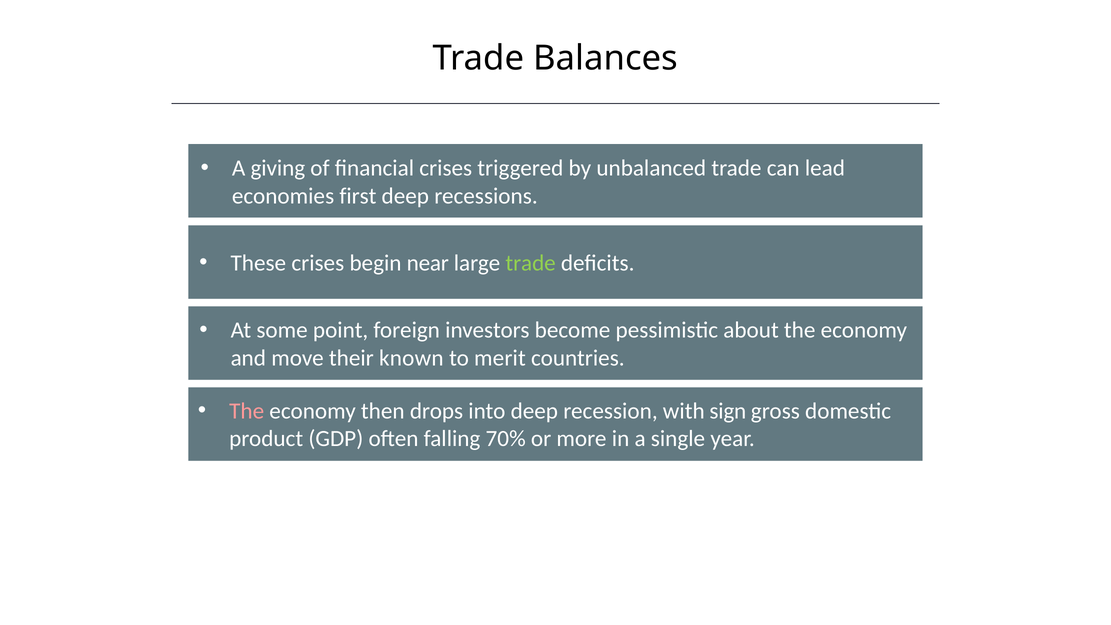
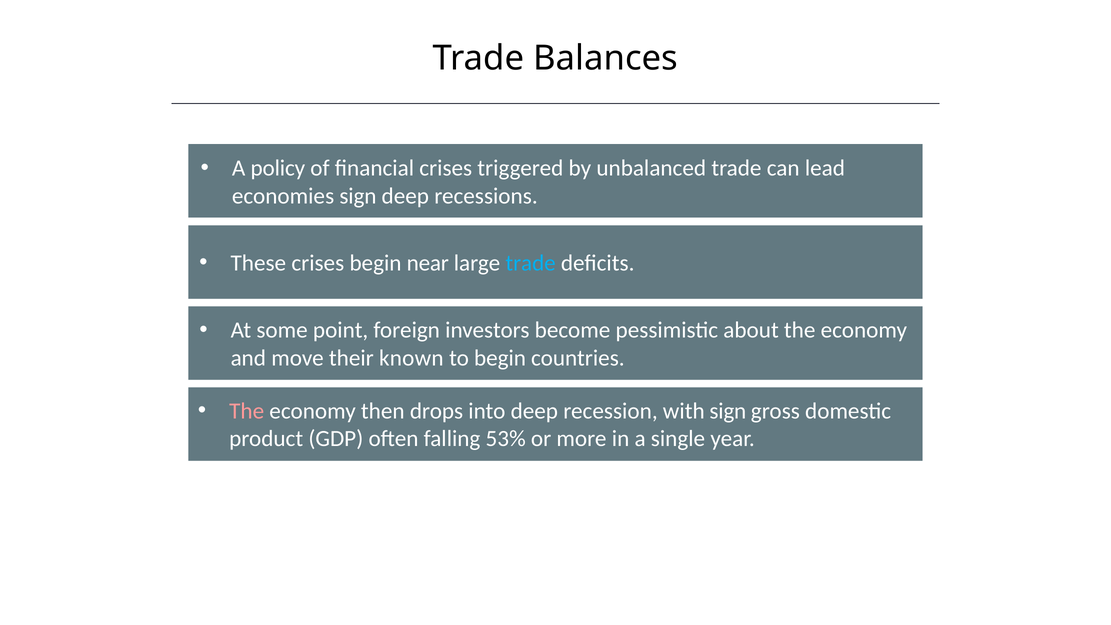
giving: giving -> policy (278, 168)
economies first: first -> sign (358, 196)
trade colour: light green -> light blue (531, 263)
to merit: merit -> begin (500, 358)
70%: 70% -> 53% (506, 439)
